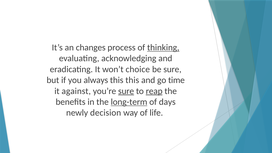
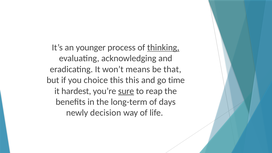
changes: changes -> younger (91, 48)
choice: choice -> means (138, 69)
be sure: sure -> that (172, 69)
always: always -> choice (96, 80)
against: against -> hardest (76, 91)
reap underline: present -> none (154, 91)
long-term underline: present -> none (129, 102)
